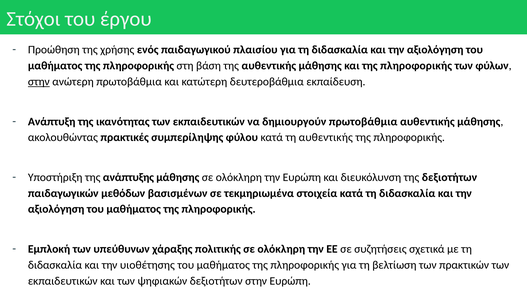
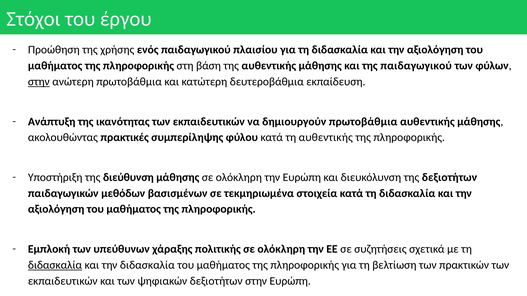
και της πληροφορικής: πληροφορικής -> παιδαγωγικού (416, 66)
ανάπτυξης: ανάπτυξης -> διεύθυνση (128, 178)
διδασκαλία underline: none -> present (55, 265)
την υιοθέτησης: υιοθέτησης -> διδασκαλία (147, 265)
